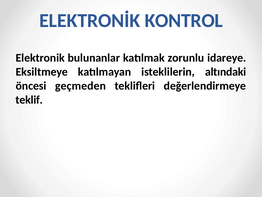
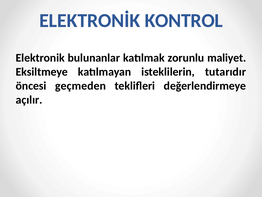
idareye: idareye -> maliyet (227, 58)
altındaki: altındaki -> tutarıdır (226, 72)
teklif: teklif -> açılır (29, 100)
